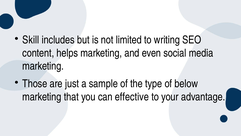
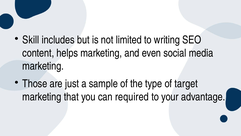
below: below -> target (186, 83)
effective: effective -> required (132, 96)
